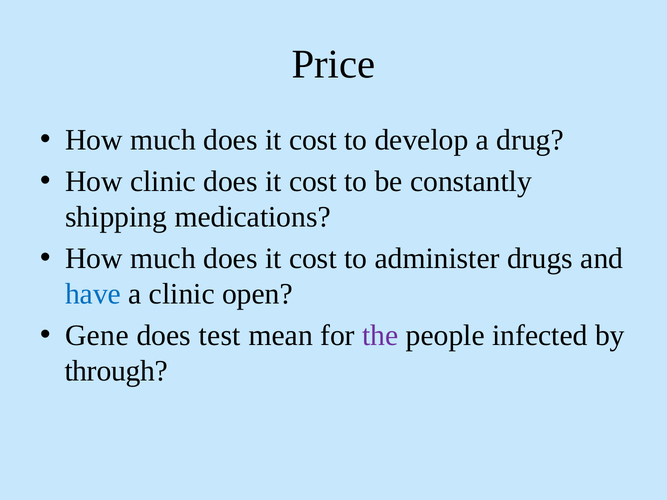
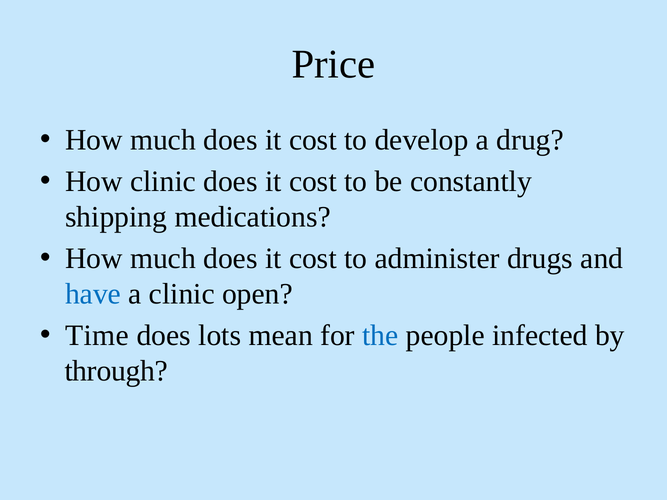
Gene: Gene -> Time (97, 336)
test: test -> lots (220, 336)
the colour: purple -> blue (380, 336)
